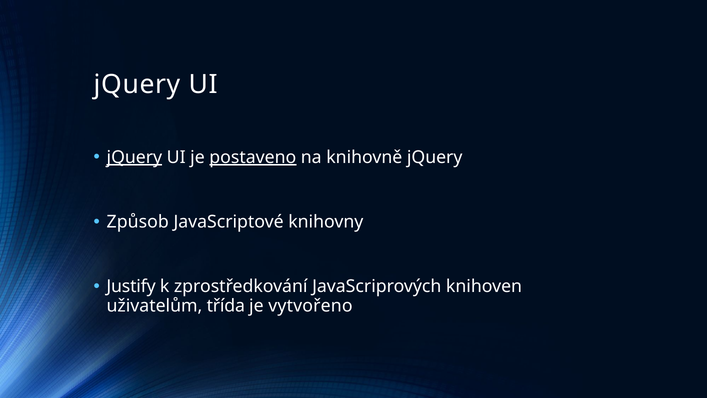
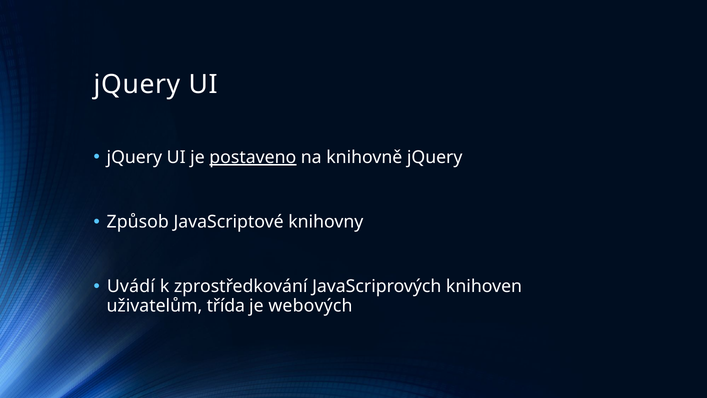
jQuery underline: present -> none (134, 157)
Justify: Justify -> Uvádí (131, 286)
vytvořeno: vytvořeno -> webových (310, 306)
